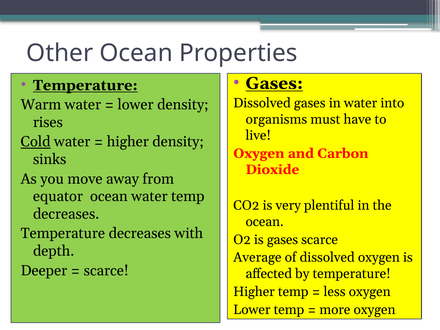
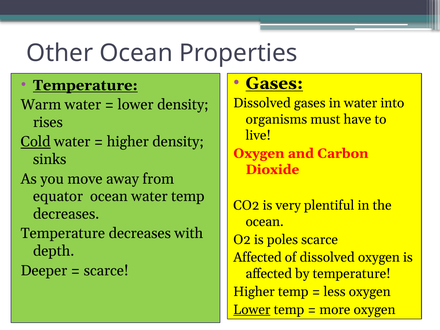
is gases: gases -> poles (282, 240)
Average: Average -> Affected (257, 258)
Lower underline: none -> present (252, 310)
